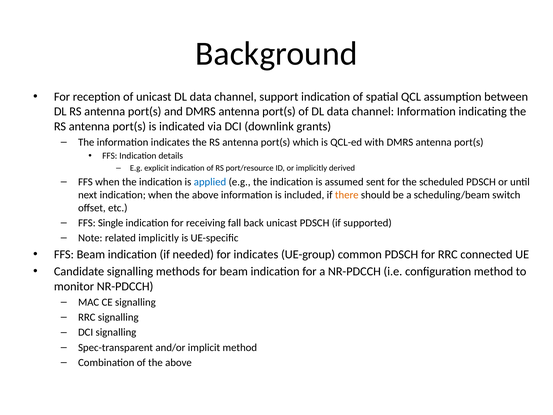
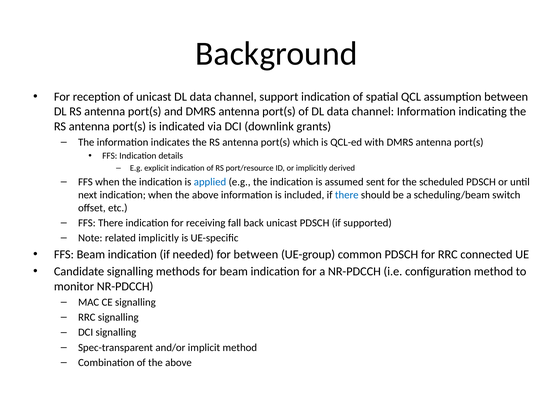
there colour: orange -> blue (347, 195)
FFS Single: Single -> There (111, 223)
for indicates: indicates -> between (256, 254)
